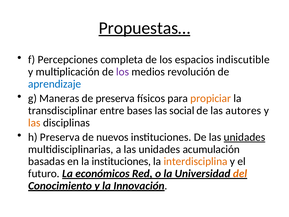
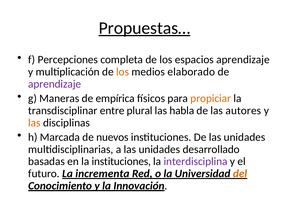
espacios indiscutible: indiscutible -> aprendizaje (243, 60)
los colour: purple -> orange (123, 72)
revolución: revolución -> elaborado (191, 72)
aprendizaje colour: blue -> purple (55, 84)
de preserva: preserva -> empírica (115, 98)
bases: bases -> plural (140, 110)
social: social -> habla (182, 110)
h Preserva: Preserva -> Marcada (60, 137)
unidades underline: present -> none (245, 137)
acumulación: acumulación -> desarrollado (211, 149)
interdisciplina colour: orange -> purple (196, 161)
económicos: económicos -> incrementa (102, 173)
